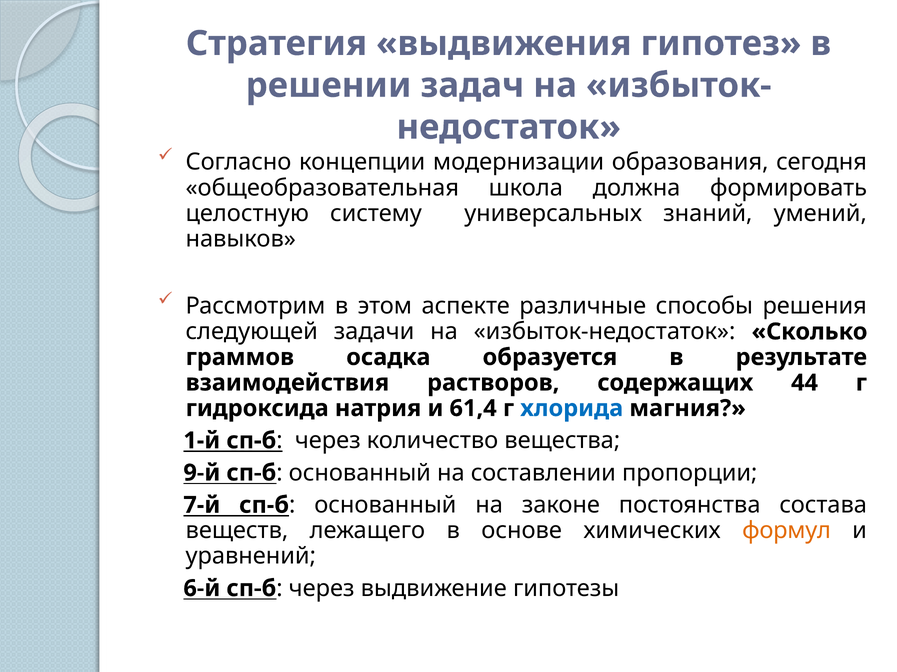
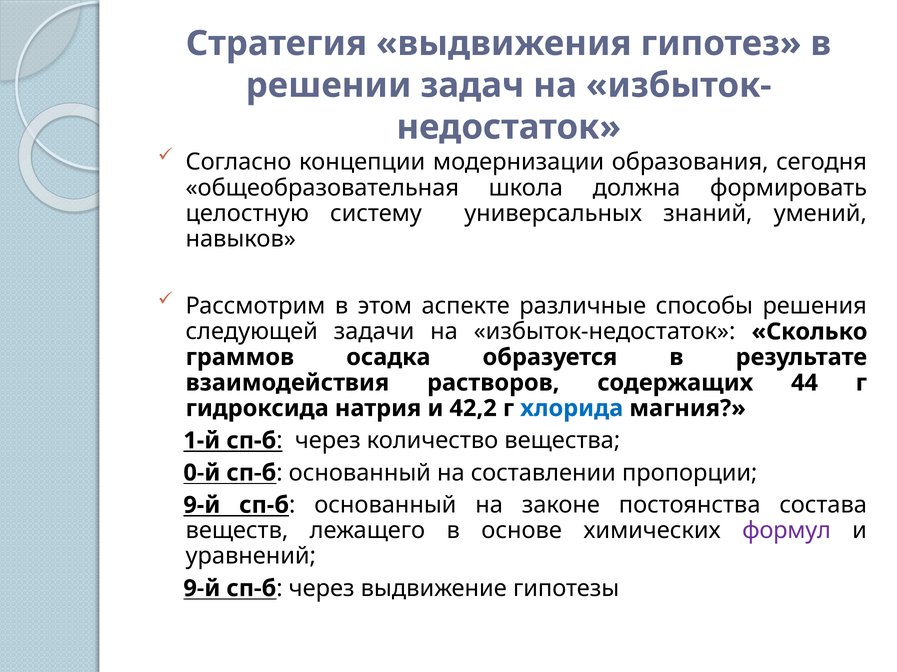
61,4: 61,4 -> 42,2 (473, 409)
9-й: 9-й -> 0-й (202, 473)
7-й: 7-й -> 9-й (202, 506)
формул colour: orange -> purple (787, 531)
6-й: 6-й -> 9-й (202, 589)
